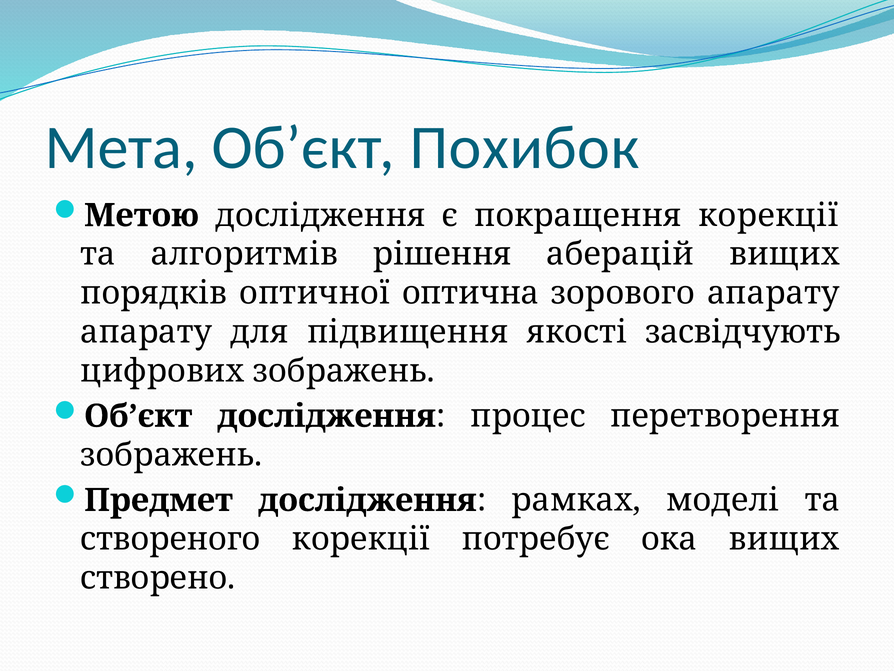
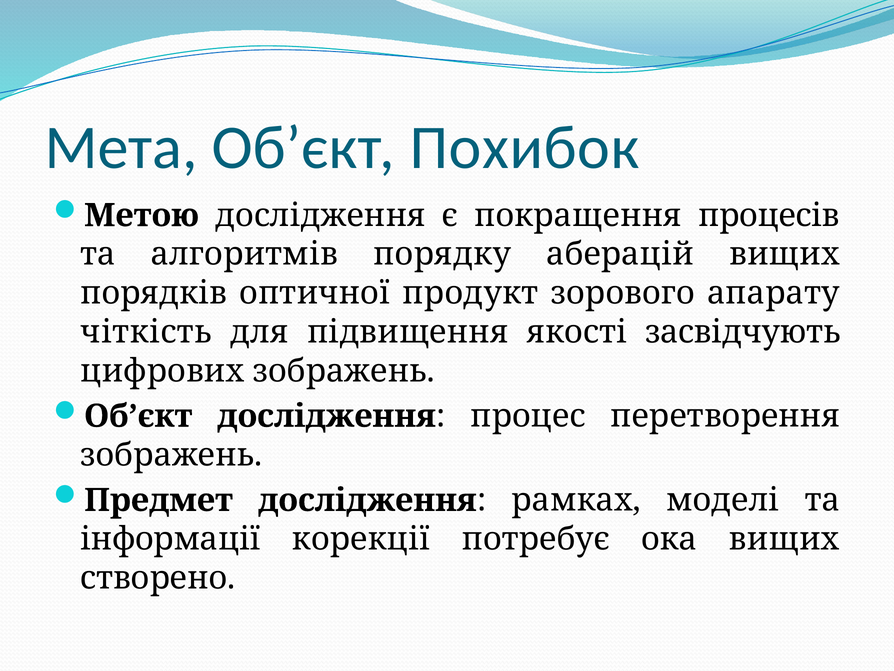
покращення корекції: корекції -> процесів (769, 215)
рішення: рішення -> порядку (442, 254)
оптична: оптична -> продукт (470, 293)
апарату: апарату -> чіткість (146, 332)
створеного: створеного -> інформації (170, 539)
